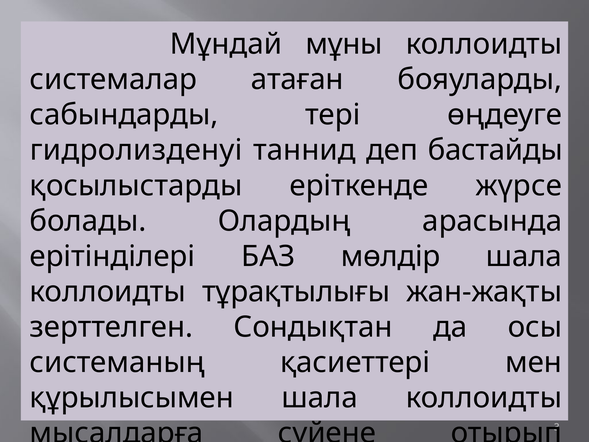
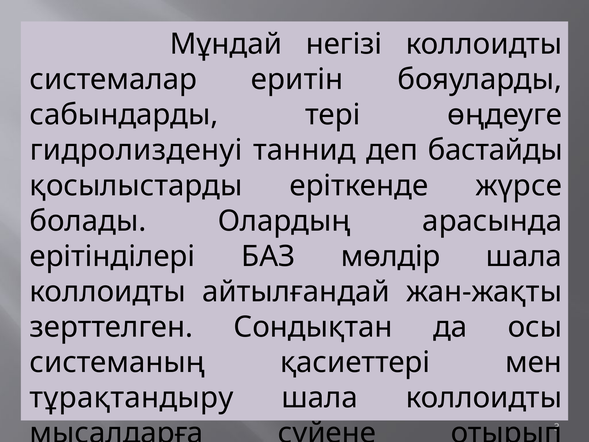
мұны: мұны -> негізі (344, 44)
атаған: атаған -> еритін (297, 79)
тұрақтылығы: тұрақтылығы -> айтылғандай (296, 292)
құрылысымен: құрылысымен -> тұрақтандыру (131, 398)
